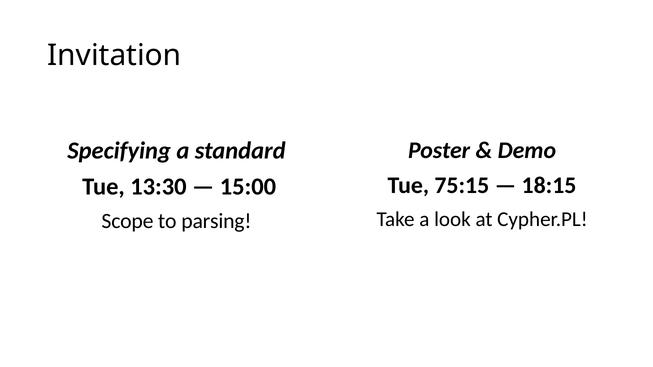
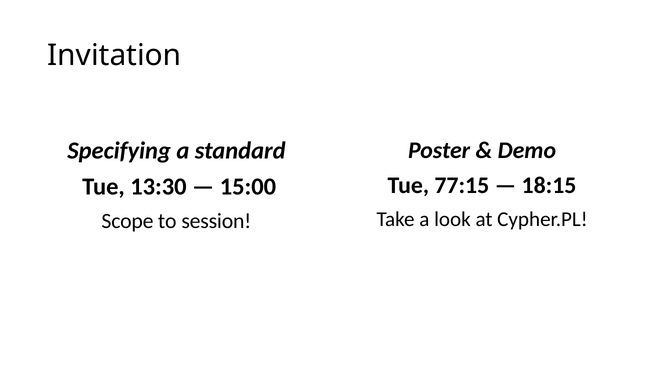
75:15: 75:15 -> 77:15 (462, 186)
parsing: parsing -> session (216, 221)
